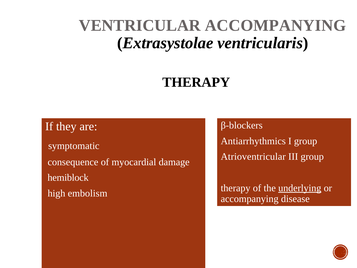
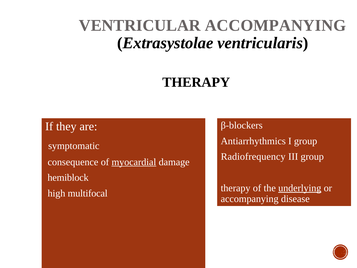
Atrioventricular: Atrioventricular -> Radiofrequency (253, 157)
myocardial underline: none -> present (134, 162)
embolism: embolism -> multifocal (88, 193)
